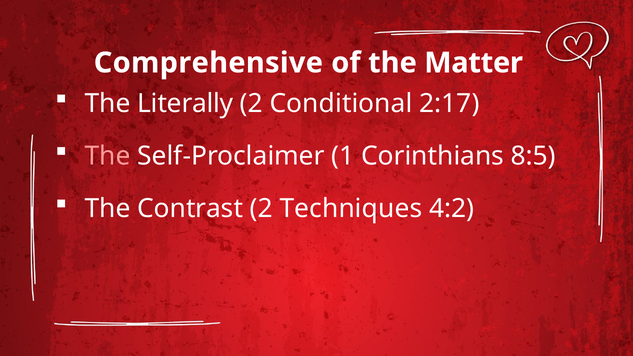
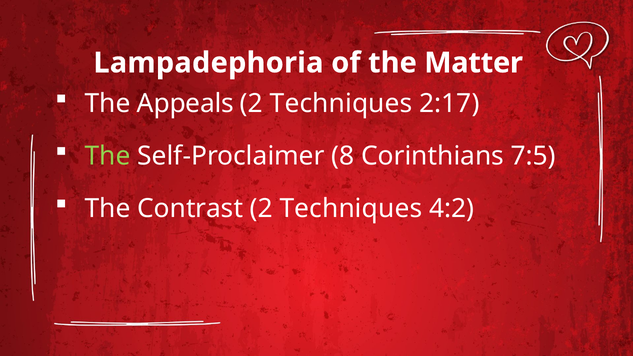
Comprehensive: Comprehensive -> Lampadephoria (208, 63)
Literally: Literally -> Appeals (185, 104)
Conditional: Conditional -> Techniques (341, 104)
The colour: pink -> light green (108, 156)
1: 1 -> 8 (343, 156)
8:5: 8:5 -> 7:5 (533, 156)
